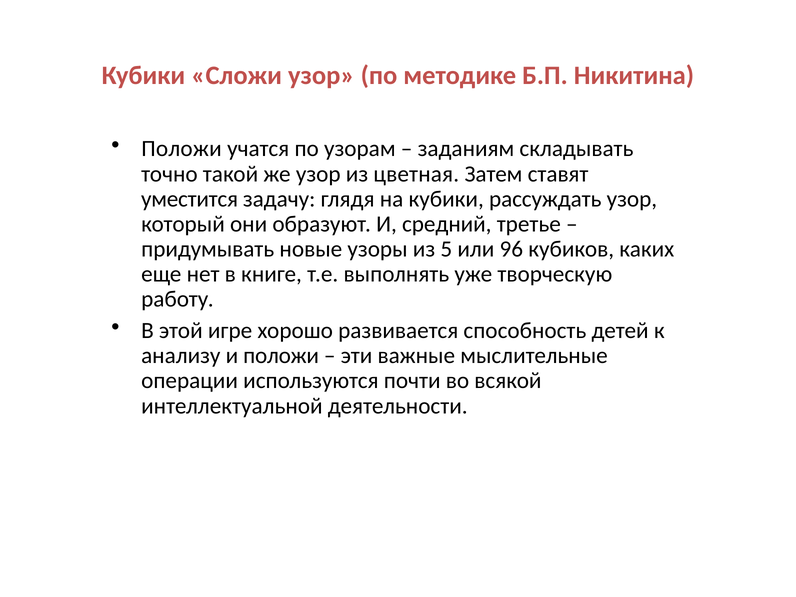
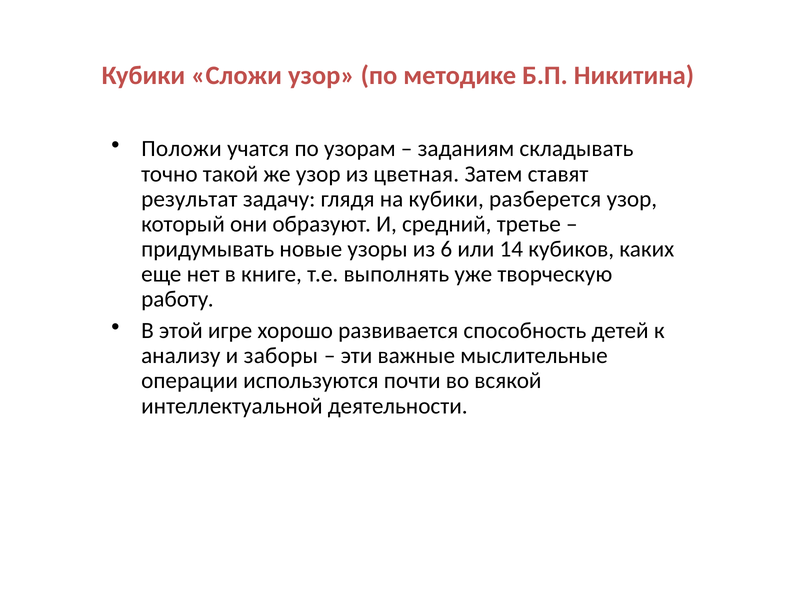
уместится: уместится -> результат (189, 199)
рассуждать: рассуждать -> разберется (545, 199)
5: 5 -> 6 (446, 249)
96: 96 -> 14 (511, 249)
и положи: положи -> заборы (281, 356)
